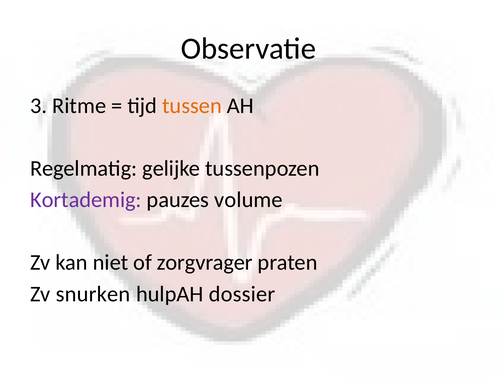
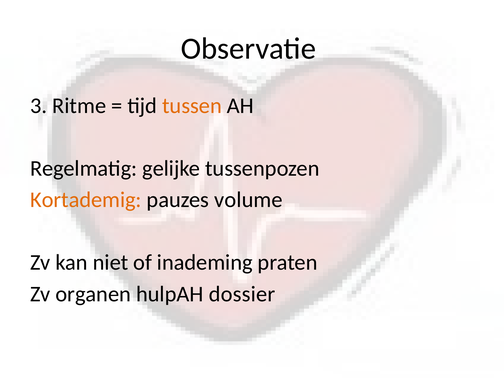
Kortademig colour: purple -> orange (86, 200)
zorgvrager: zorgvrager -> inademing (205, 263)
snurken: snurken -> organen (93, 294)
